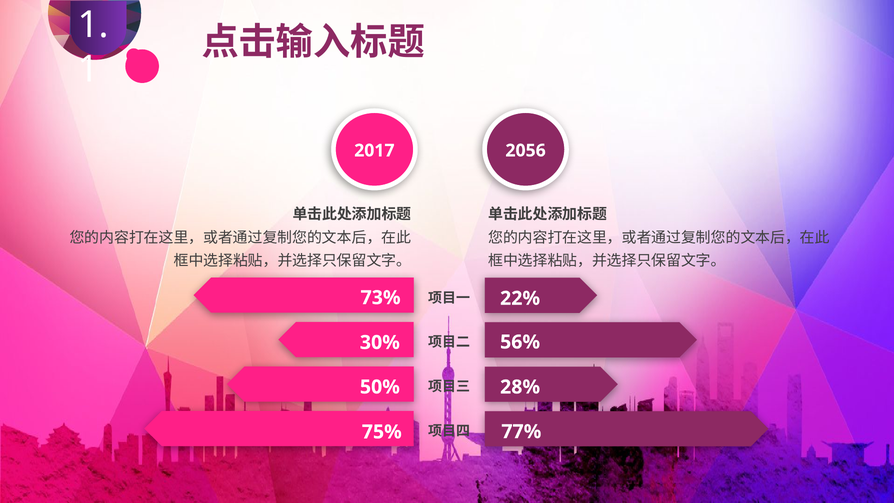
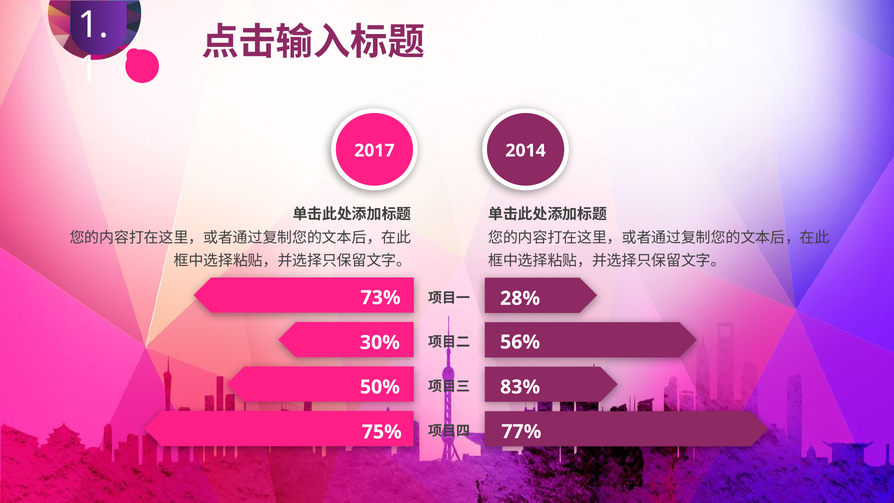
2056: 2056 -> 2014 (526, 151)
22%: 22% -> 28% (520, 298)
28%: 28% -> 83% (520, 387)
